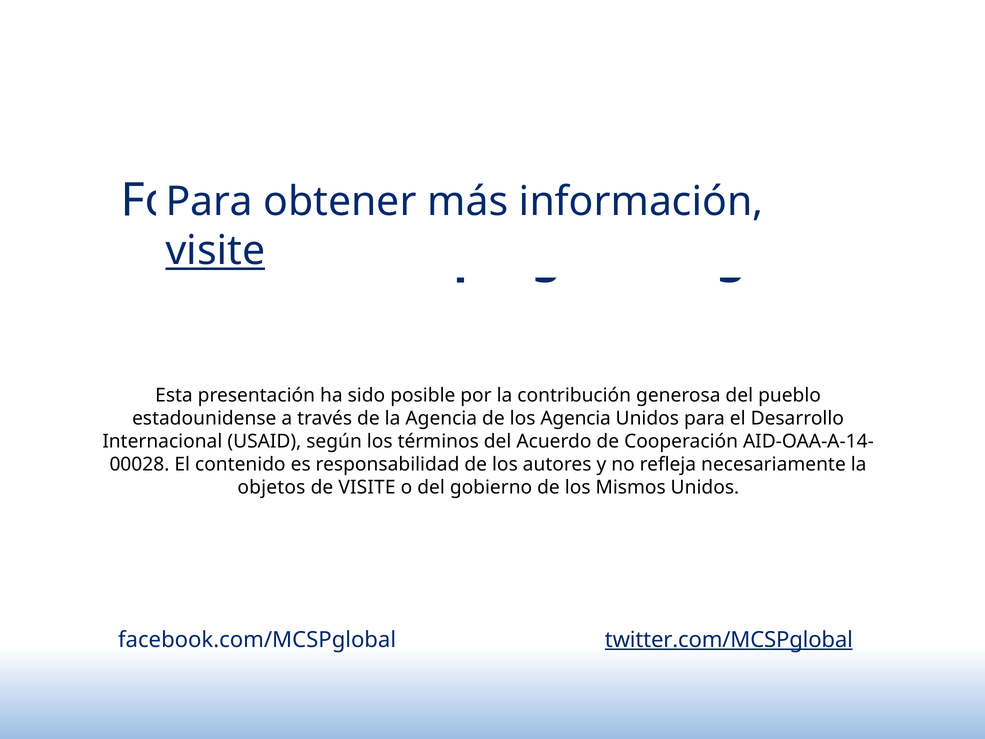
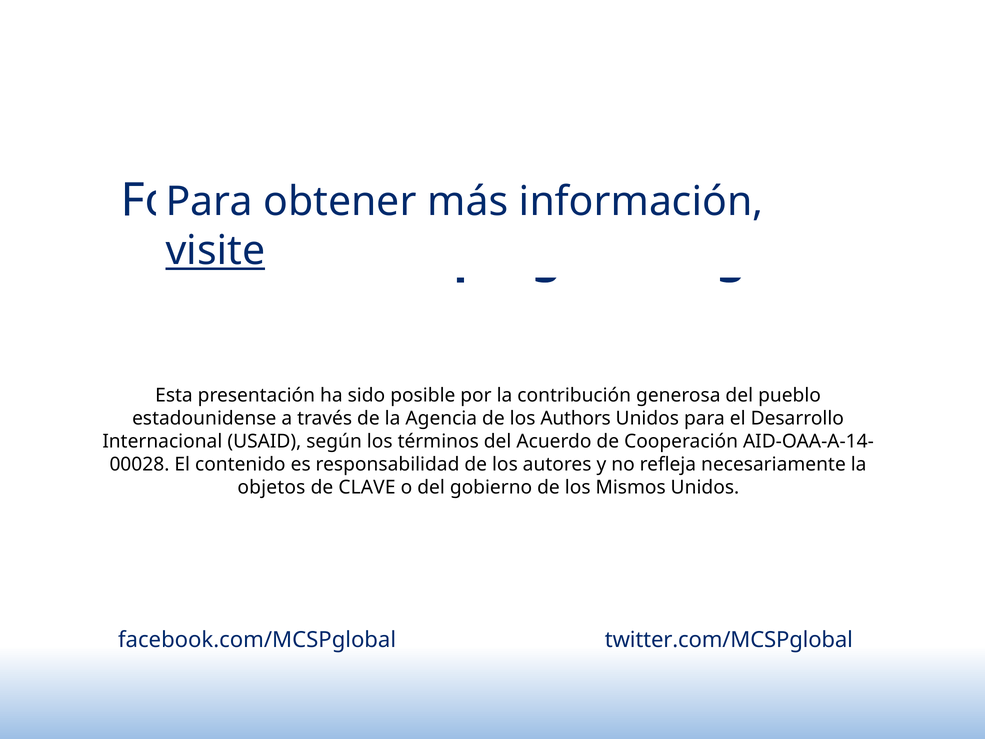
Agencia: Agencia -> Authors (576, 418)
de VISITE: VISITE -> CLAVE (367, 487)
twitter.com/MCSPglobal underline: present -> none (729, 640)
